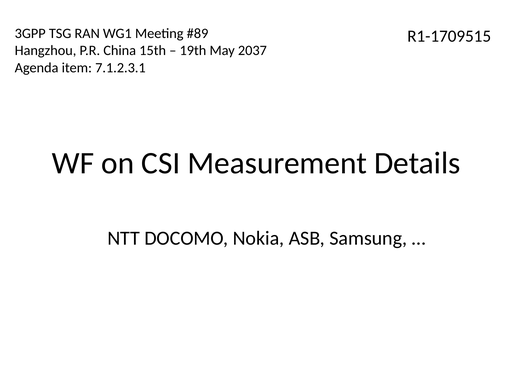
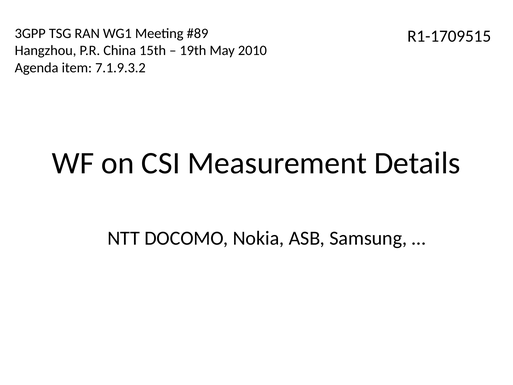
2037: 2037 -> 2010 (252, 51)
7.1.2.3.1: 7.1.2.3.1 -> 7.1.9.3.2 (120, 68)
